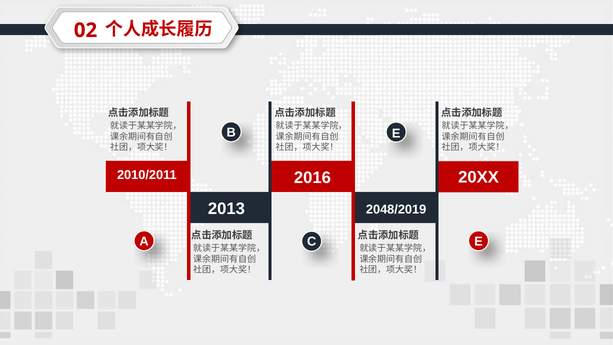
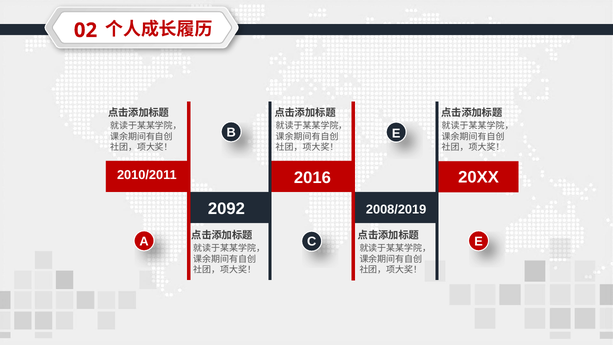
2013: 2013 -> 2092 (226, 209)
2048/2019: 2048/2019 -> 2008/2019 (396, 209)
